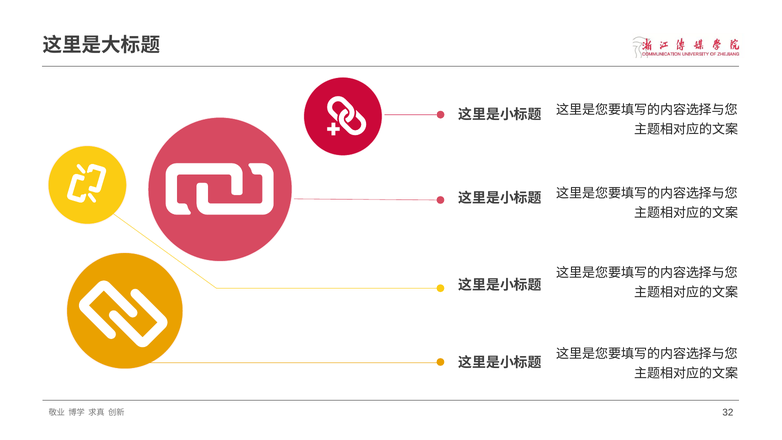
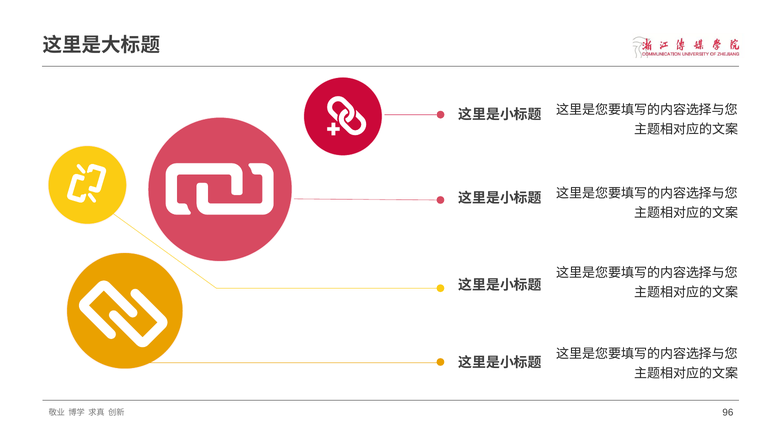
32: 32 -> 96 (728, 413)
